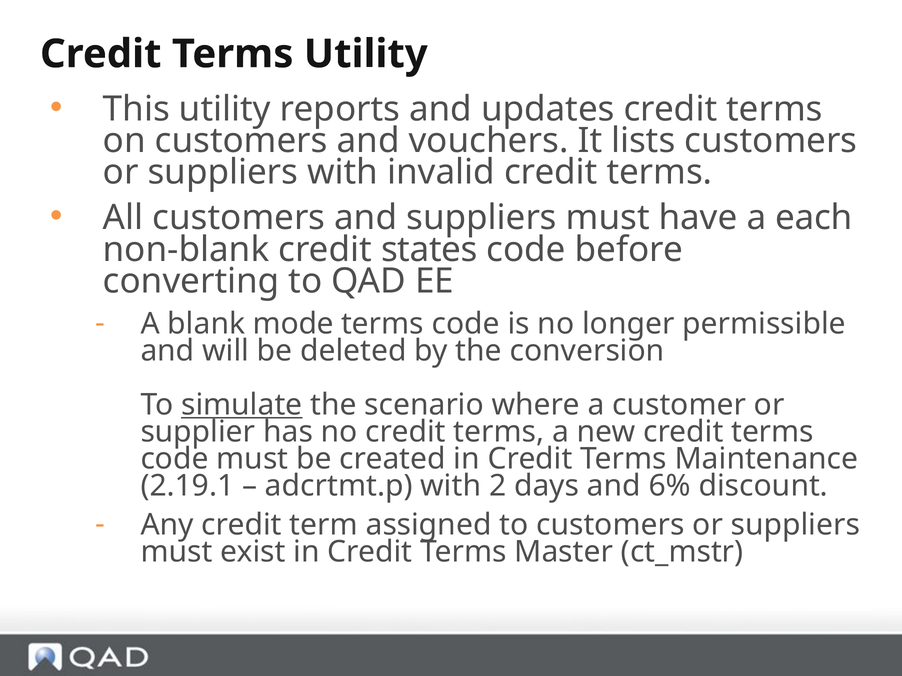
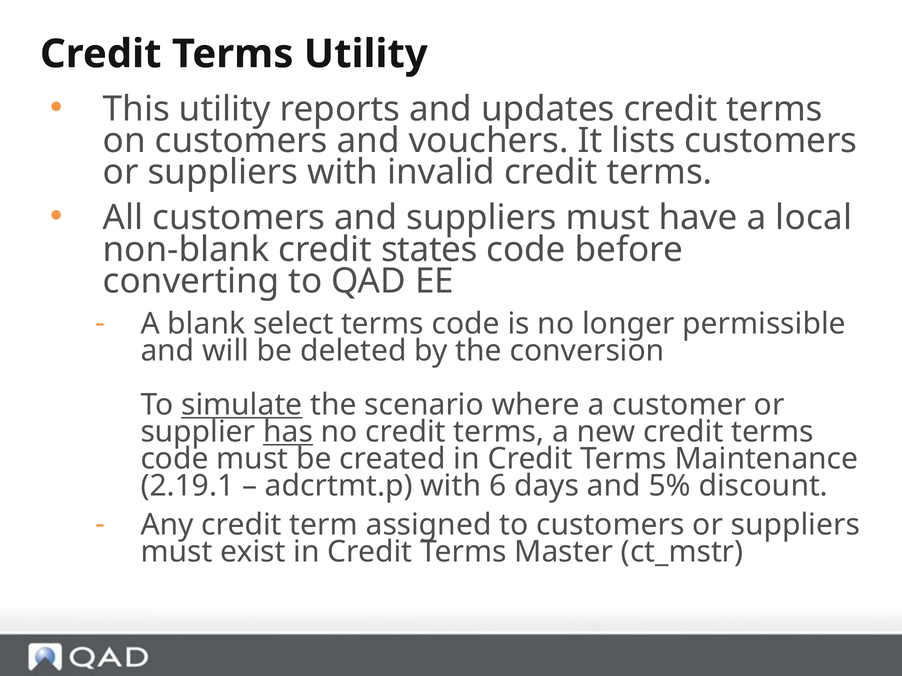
each: each -> local (814, 218)
mode: mode -> select (293, 324)
has underline: none -> present (288, 432)
2: 2 -> 6 (498, 486)
6%: 6% -> 5% (670, 486)
